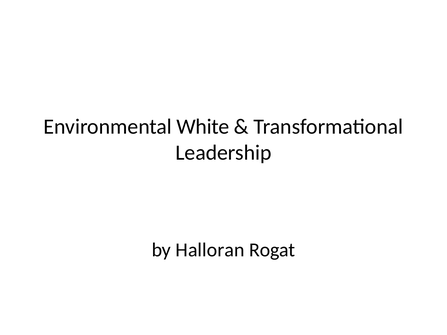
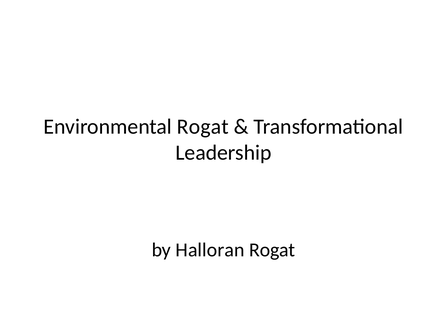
Environmental White: White -> Rogat (203, 127)
